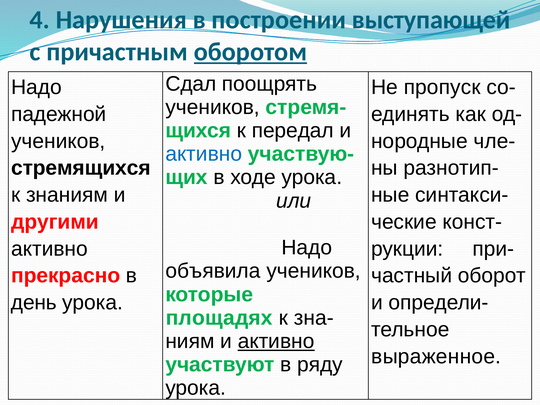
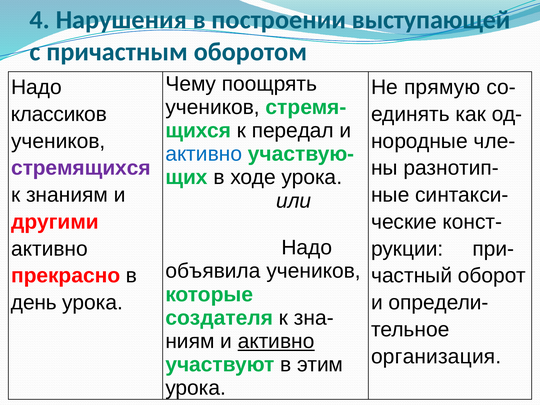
оборотом underline: present -> none (250, 52)
Сдал: Сдал -> Чему (191, 84)
пропуск: пропуск -> прямую (442, 87)
падежной: падежной -> классиков (59, 114)
стремящихся colour: black -> purple (81, 168)
площадях: площадях -> создателя (219, 318)
выраженное: выраженное -> организация (436, 356)
ряду: ряду -> этим (320, 365)
